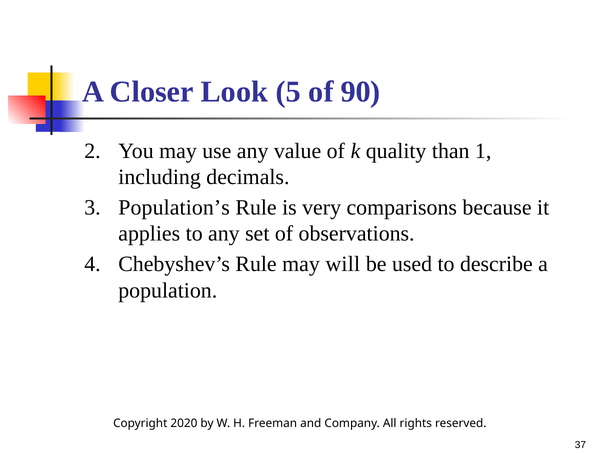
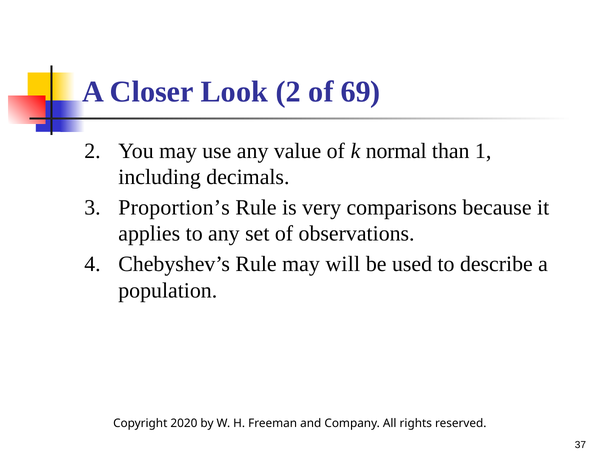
Look 5: 5 -> 2 (288, 92)
90: 90 -> 69 (361, 92)
quality: quality -> normal (396, 151)
Population’s: Population’s -> Proportion’s (174, 208)
